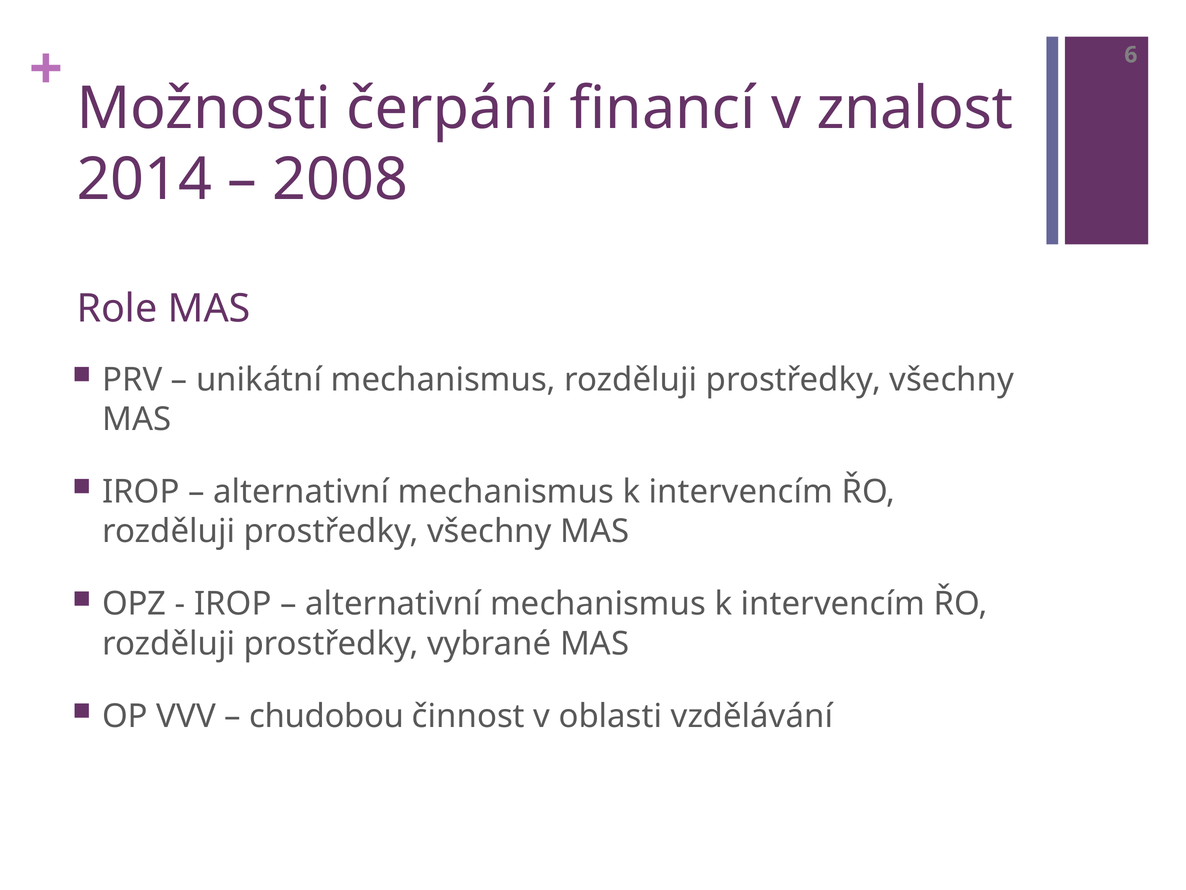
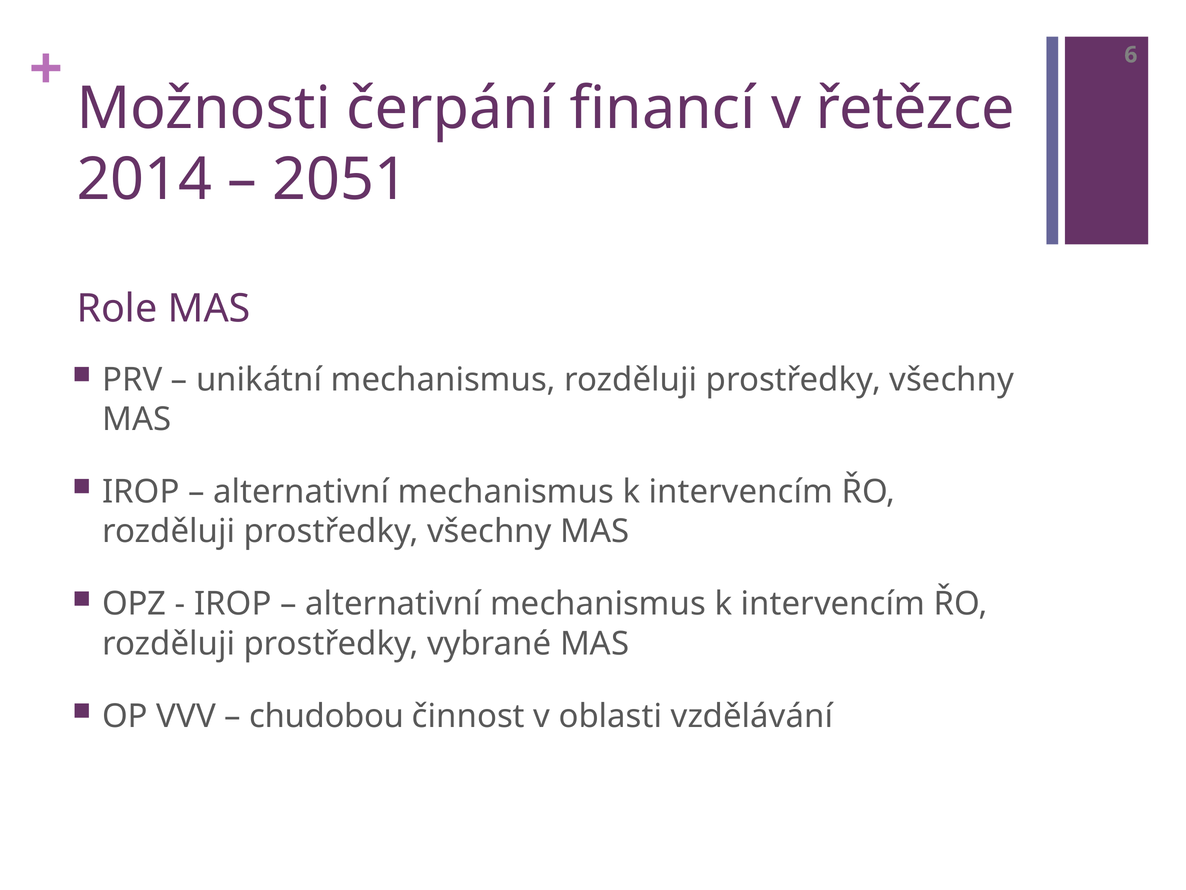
znalost: znalost -> řetězce (915, 108)
2008: 2008 -> 2051 (340, 180)
